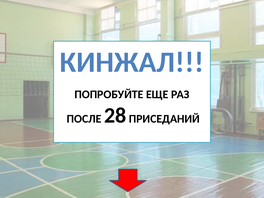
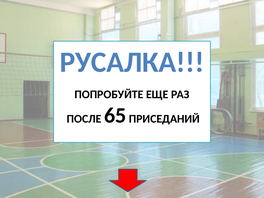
КИНЖАЛ: КИНЖАЛ -> РУСАЛКА (132, 62)
28: 28 -> 65 (115, 115)
